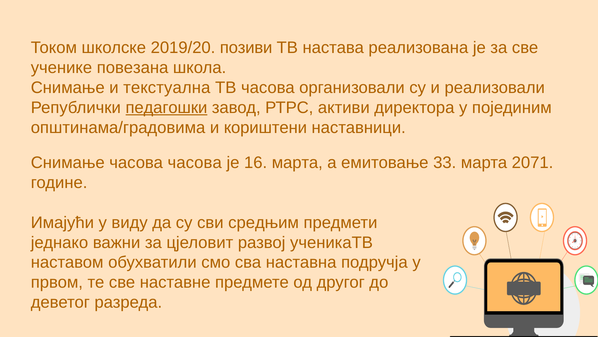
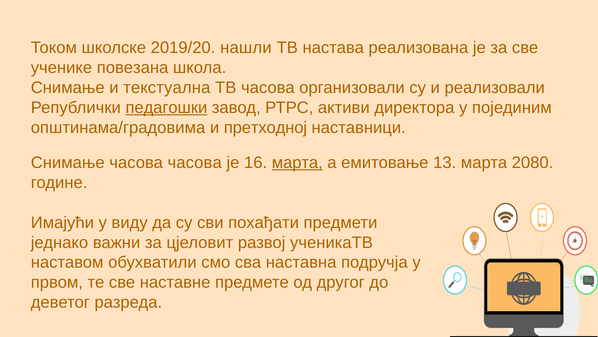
позиви: позиви -> нашли (246, 48)
кориштени: кориштени -> претходној (265, 127)
марта underline: none -> present (297, 162)
33: 33 -> 13 (445, 162)
2071: 2071 -> 2080 (533, 162)
средњим: средњим -> похађати (264, 222)
